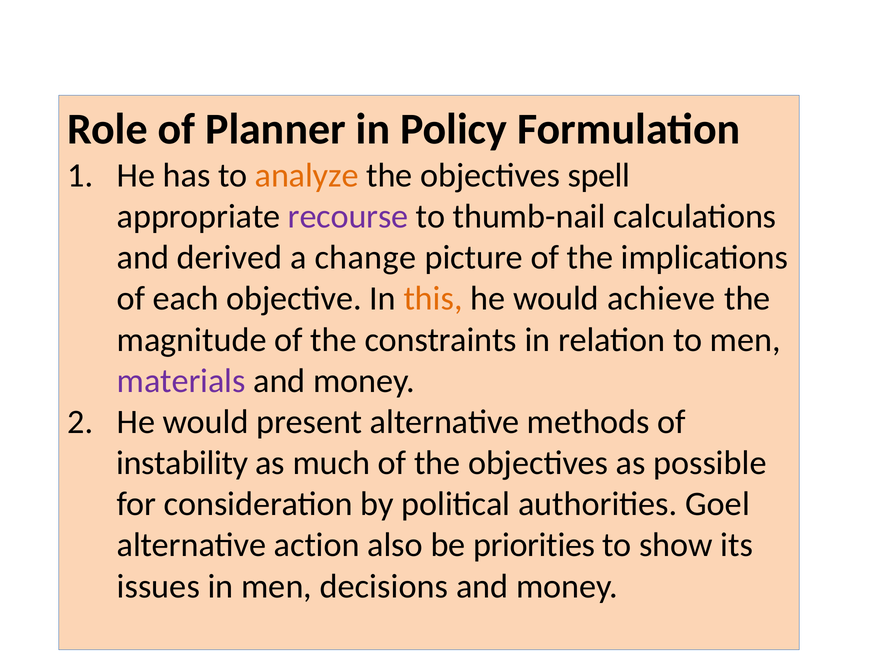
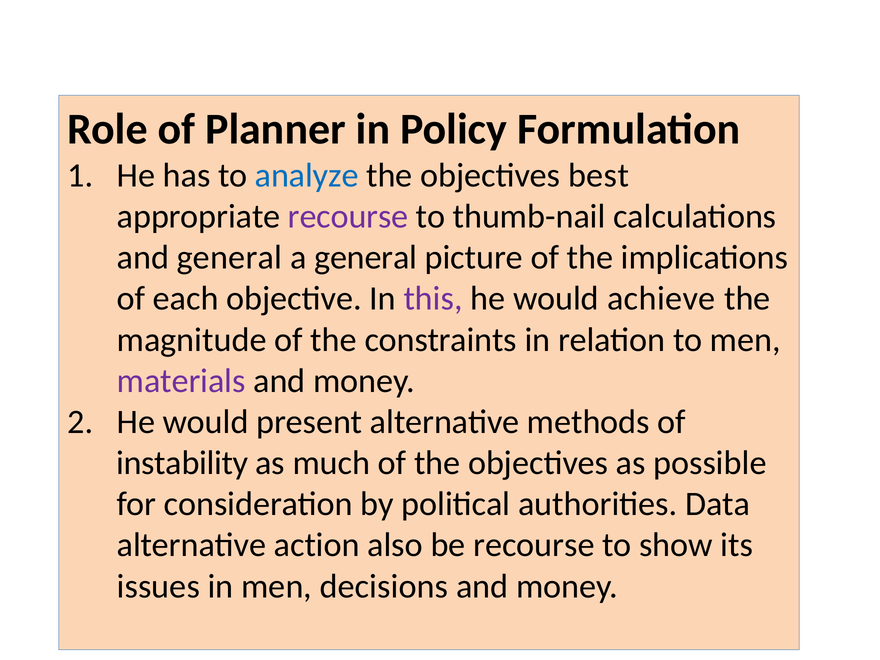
analyze colour: orange -> blue (307, 175)
spell: spell -> best (599, 175)
and derived: derived -> general (229, 258)
a change: change -> general (366, 258)
this colour: orange -> purple (433, 299)
Goel: Goel -> Data (718, 504)
be priorities: priorities -> recourse (534, 545)
